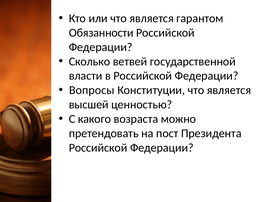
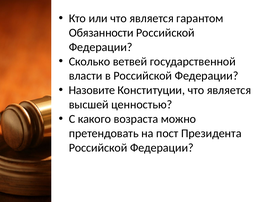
Вопросы: Вопросы -> Назовите (92, 90)
